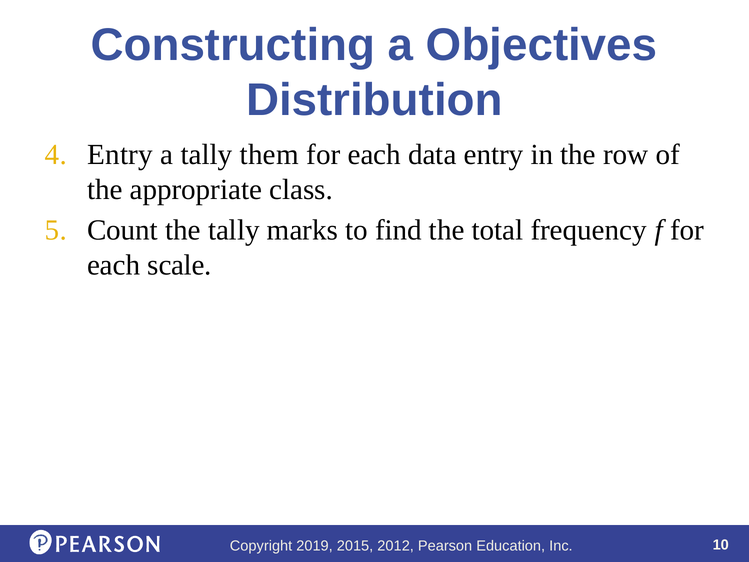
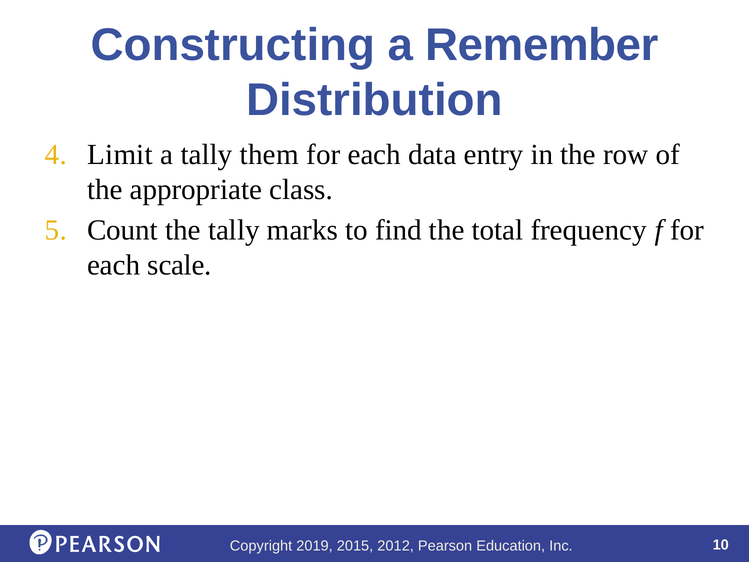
Objectives: Objectives -> Remember (542, 45)
Entry: Entry -> Limit (120, 154)
